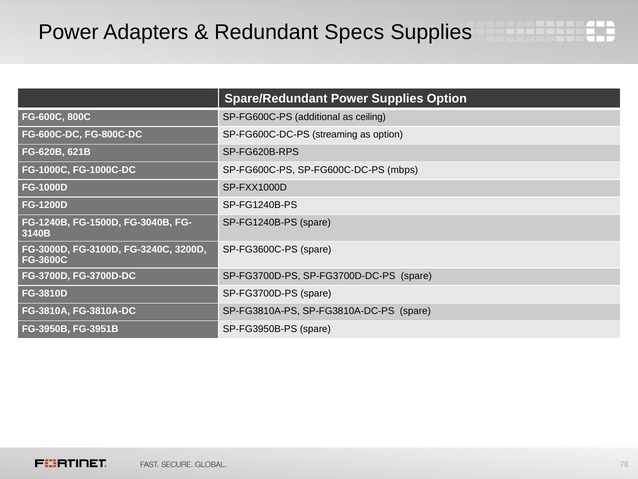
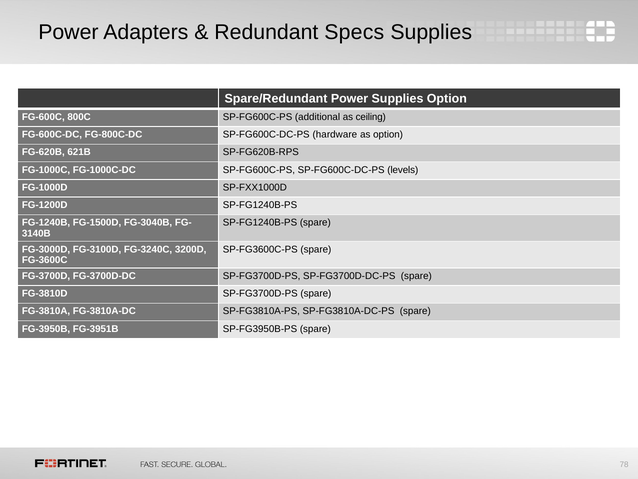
streaming: streaming -> hardware (335, 134)
mbps: mbps -> levels (403, 170)
